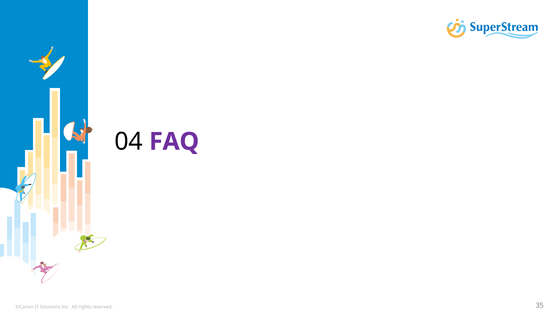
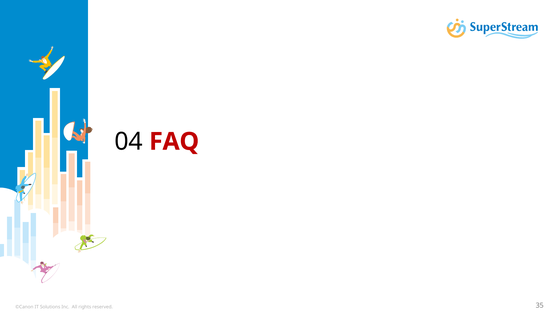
FAQ colour: purple -> red (174, 141)
